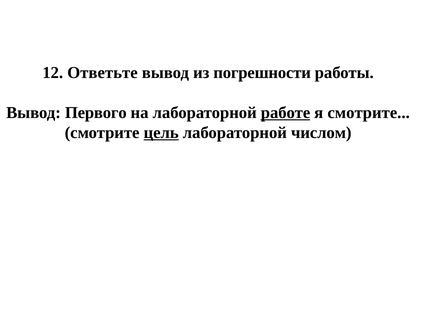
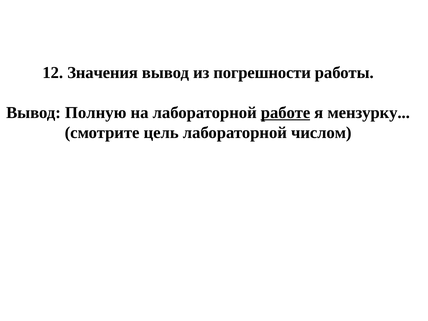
Ответьте: Ответьте -> Значения (103, 73)
Первого: Первого -> Полную (96, 113)
я смотрите: смотрите -> мензурку (369, 113)
цель underline: present -> none (161, 133)
